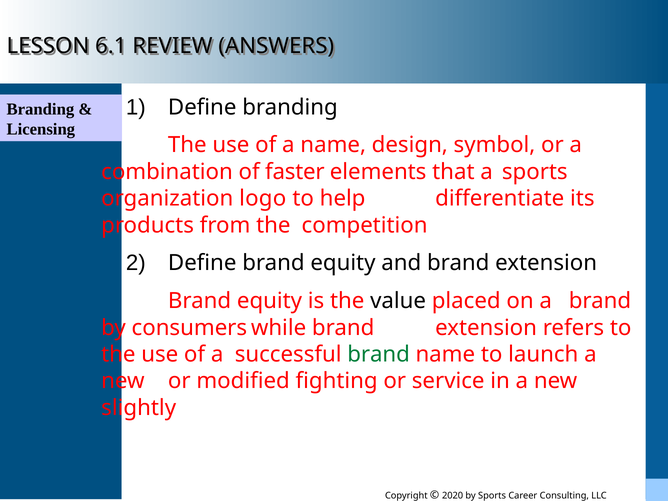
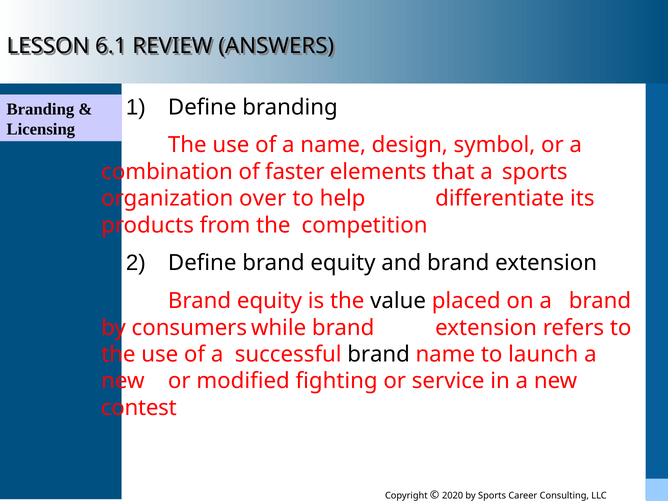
logo: logo -> over (263, 199)
brand colour: green -> black (379, 354)
slightly: slightly -> contest (139, 408)
